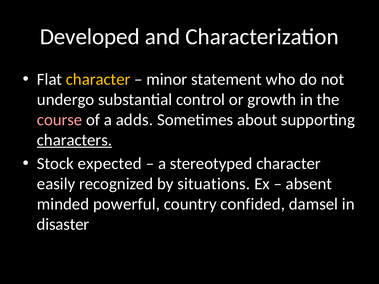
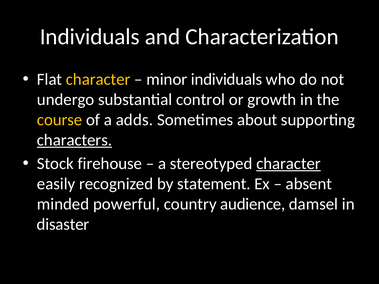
Developed: Developed -> Individuals (90, 37)
minor statement: statement -> individuals (227, 80)
course colour: pink -> yellow (60, 120)
expected: expected -> firehouse (110, 164)
character underline: none -> present (289, 164)
situations: situations -> statement (214, 184)
confided: confided -> audience (253, 204)
